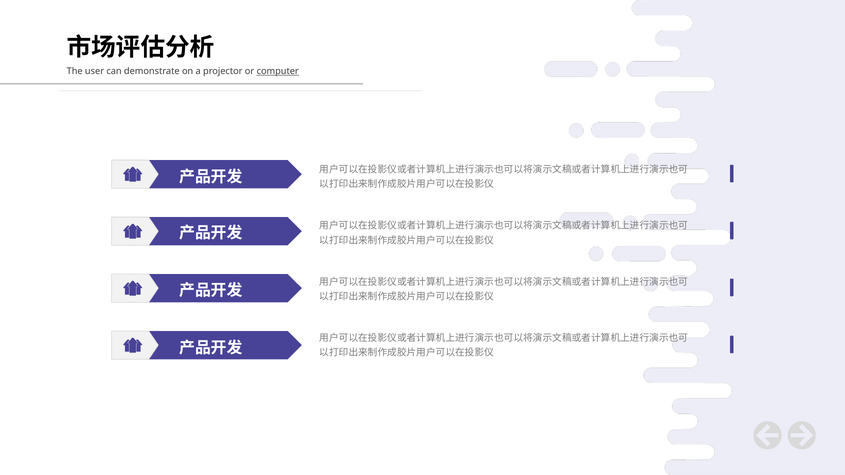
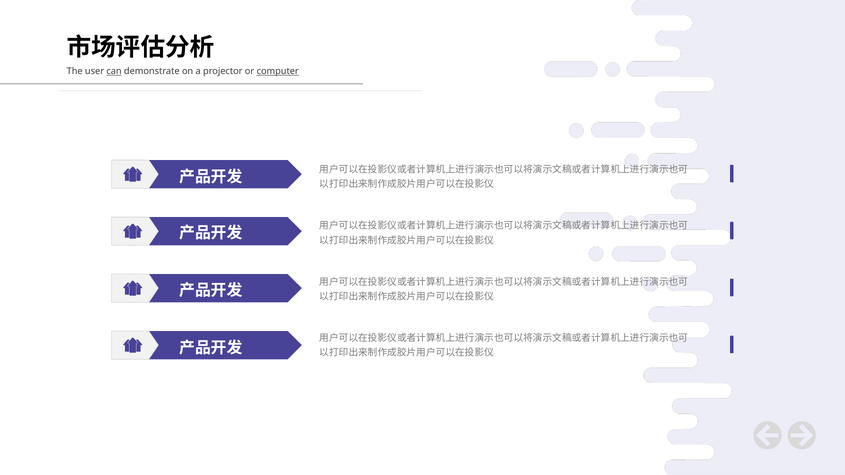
can underline: none -> present (114, 71)
